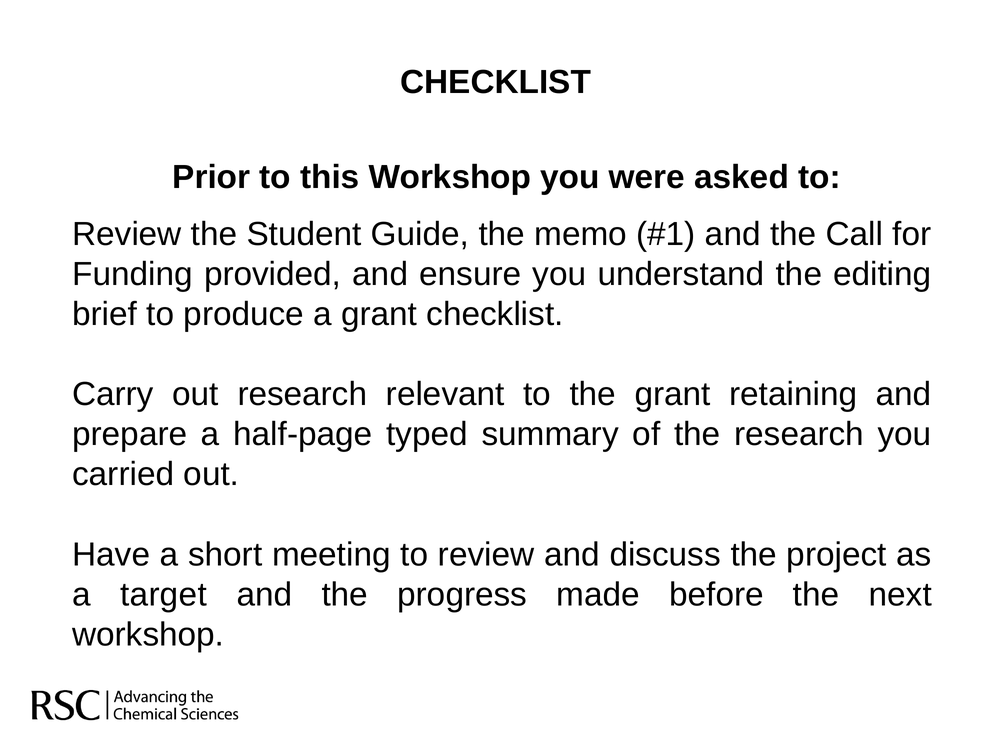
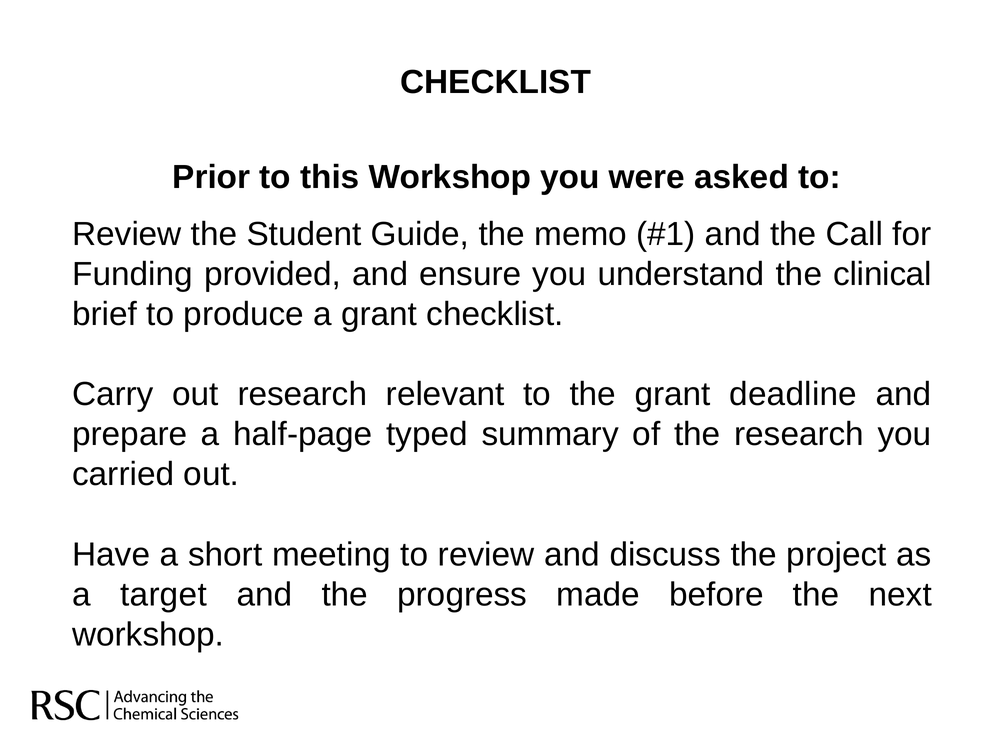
editing: editing -> clinical (882, 274)
retaining: retaining -> deadline (793, 394)
